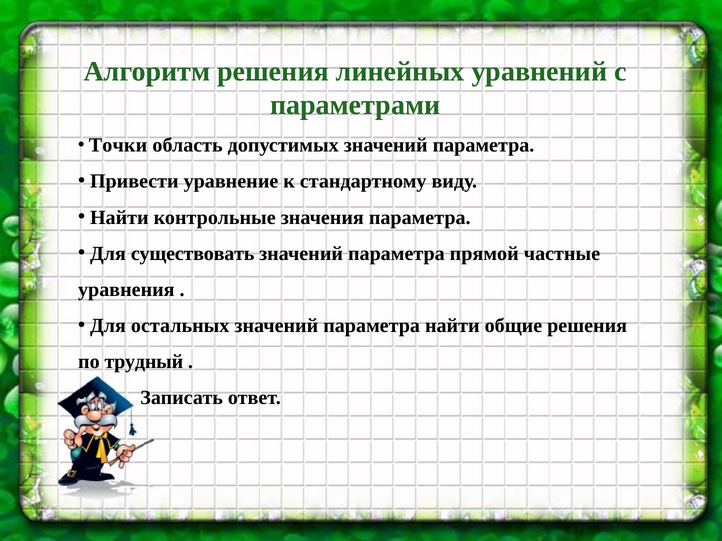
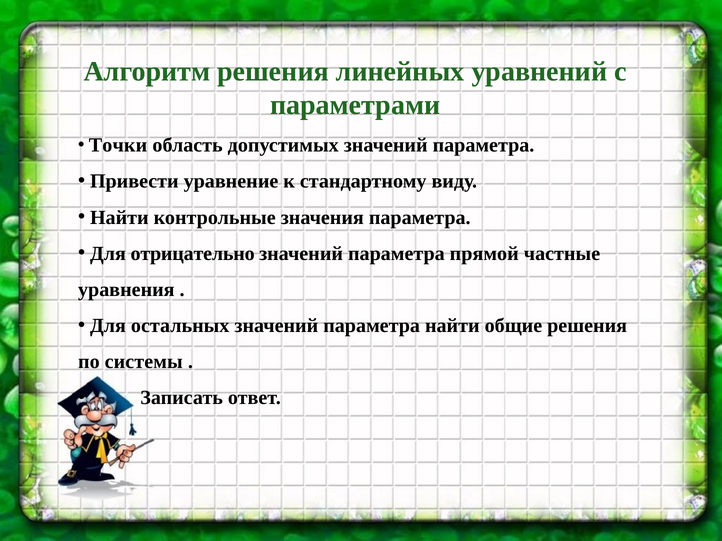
существовать: существовать -> отрицательно (193, 254)
трудный: трудный -> системы (144, 362)
